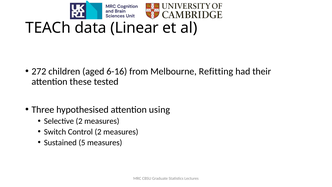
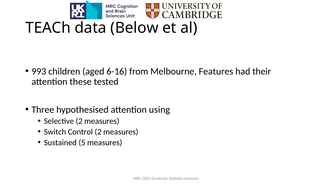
Linear: Linear -> Below (134, 28)
272: 272 -> 993 (39, 71)
Refitting: Refitting -> Features (216, 71)
